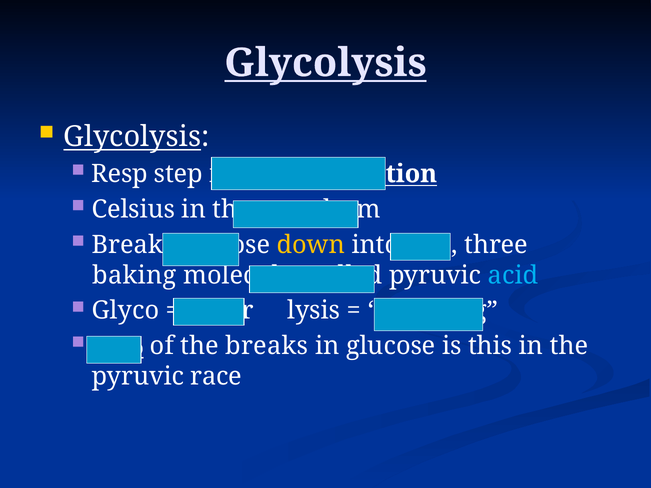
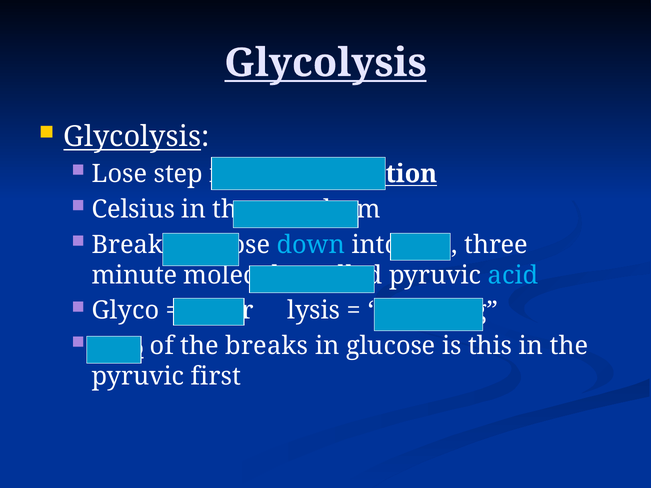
Resp: Resp -> Lose (120, 174)
down colour: yellow -> light blue (311, 245)
baking: baking -> minute (135, 275)
race: race -> first (216, 377)
